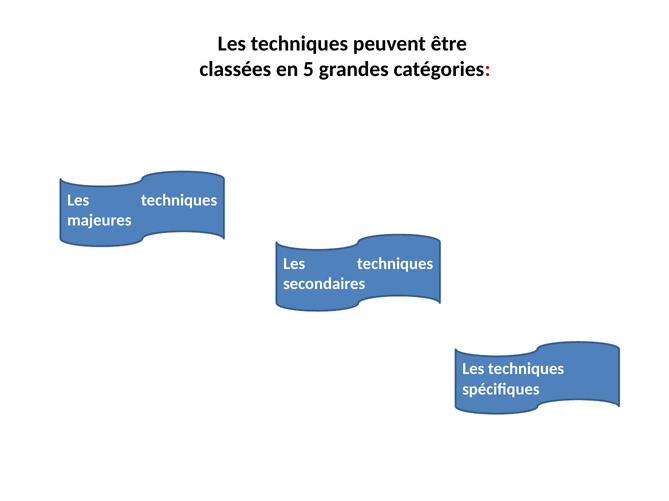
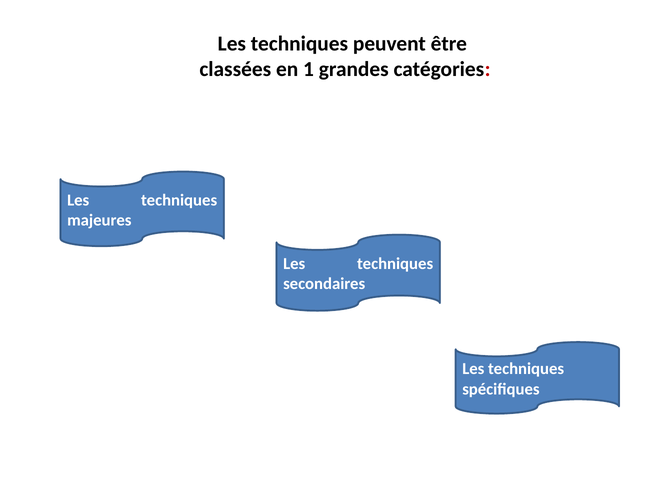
5: 5 -> 1 (309, 69)
